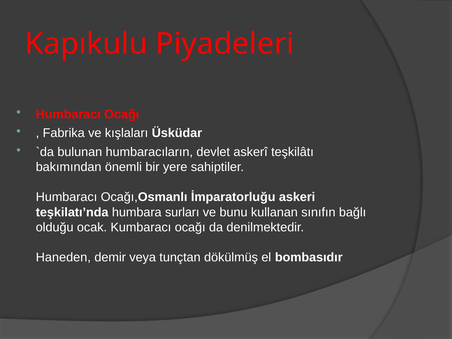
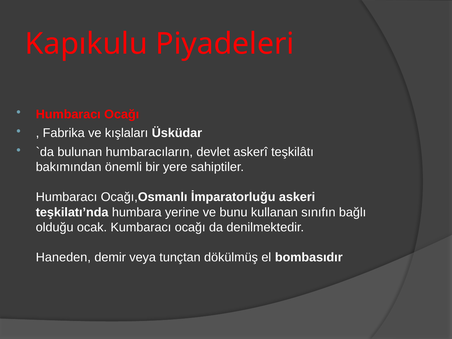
surları: surları -> yerine (182, 212)
